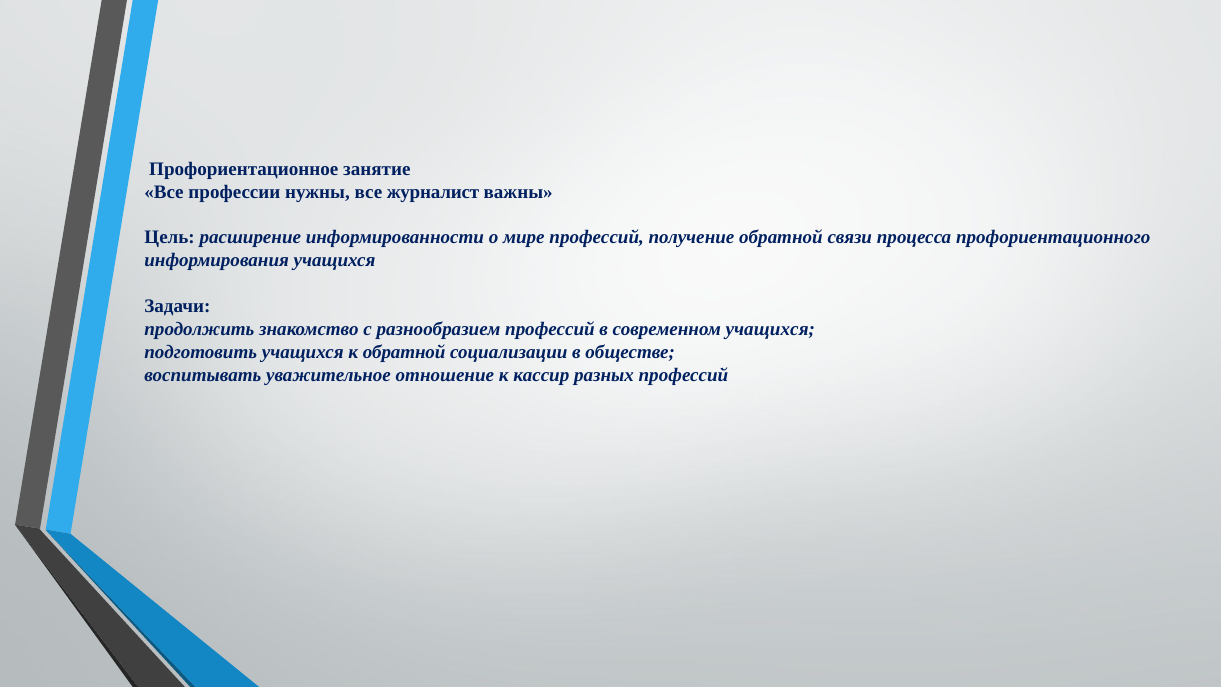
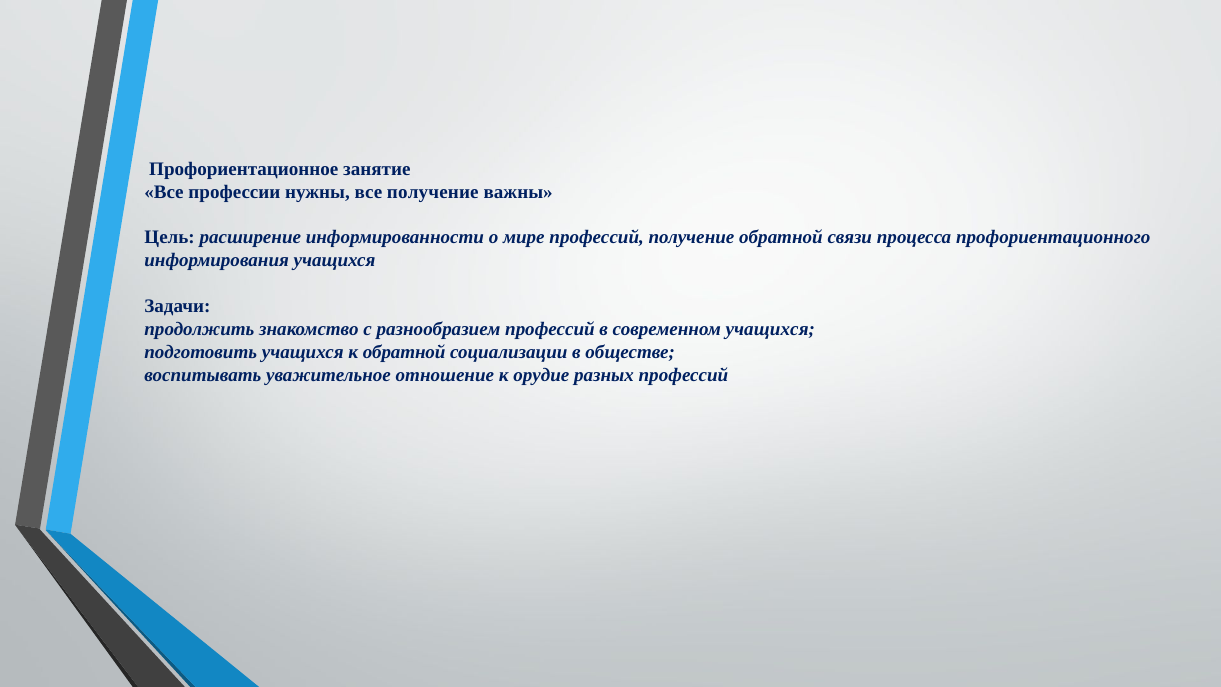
все журналист: журналист -> получение (433, 192)
кассир: кассир -> орудие (541, 375)
